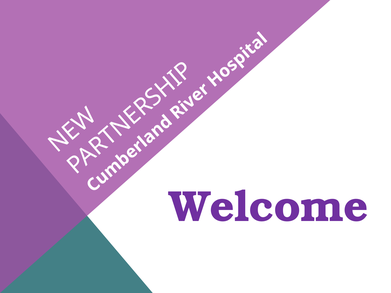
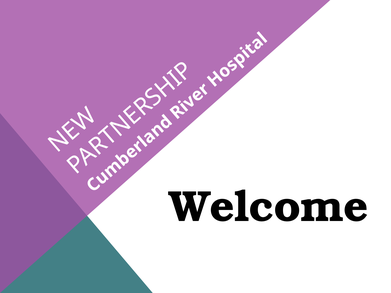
Welcome colour: purple -> black (269, 207)
